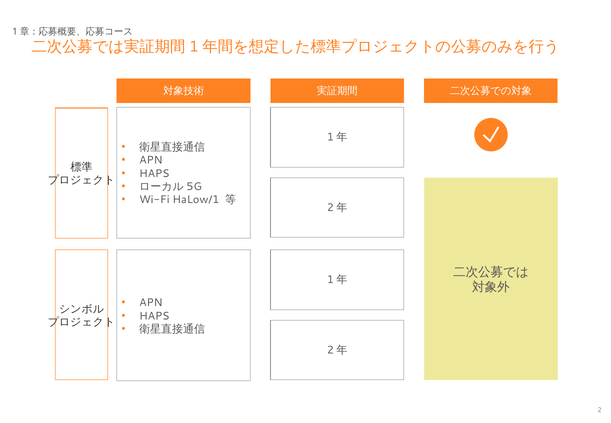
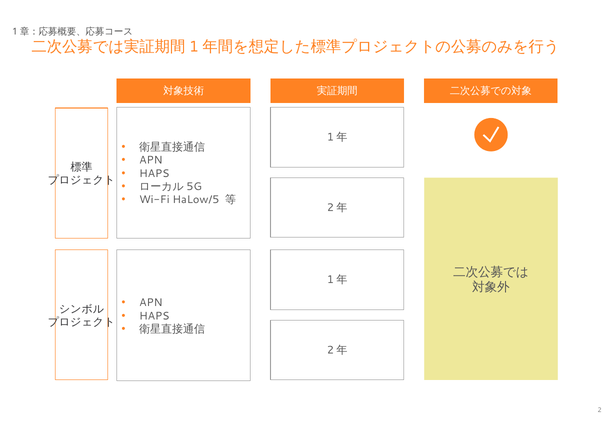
HaLow/1: HaLow/1 -> HaLow/5 (196, 200)
